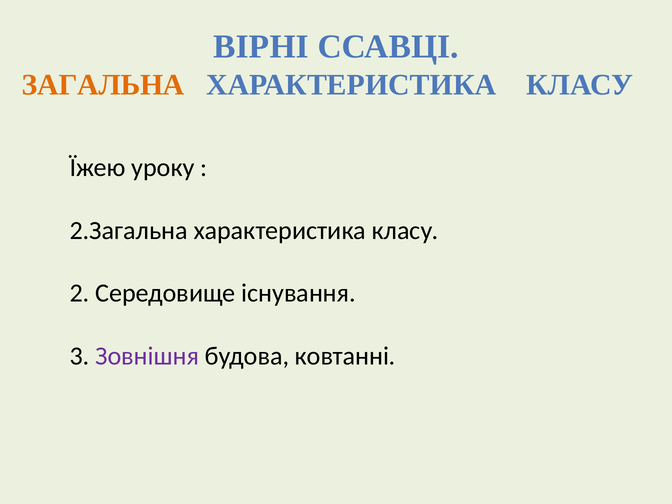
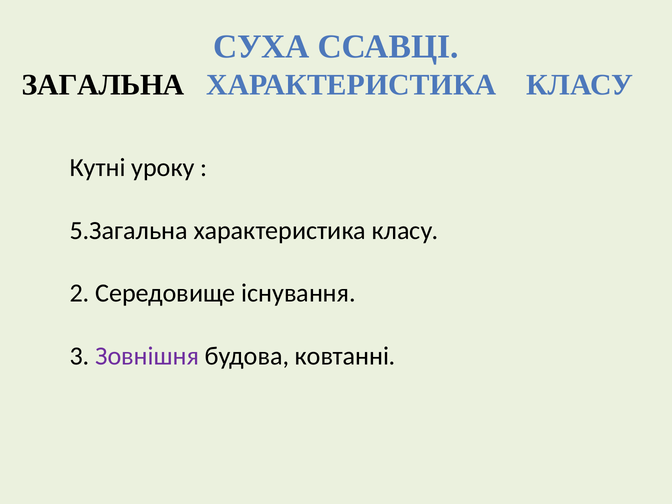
ВІРНІ: ВІРНІ -> СУХА (261, 47)
ЗАГАЛЬНА colour: orange -> black (103, 85)
Їжею: Їжею -> Кутні (98, 168)
2.Загальна: 2.Загальна -> 5.Загальна (129, 231)
